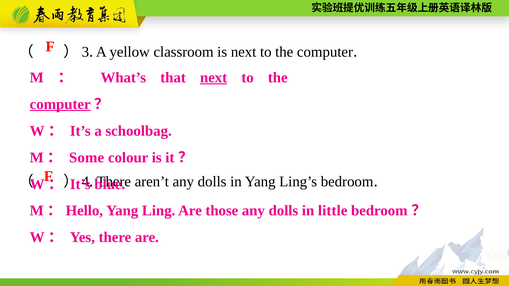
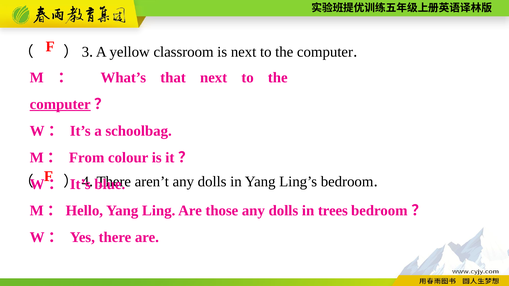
next underline: present -> none (214, 78)
Some: Some -> From (87, 158)
little: little -> trees (333, 211)
